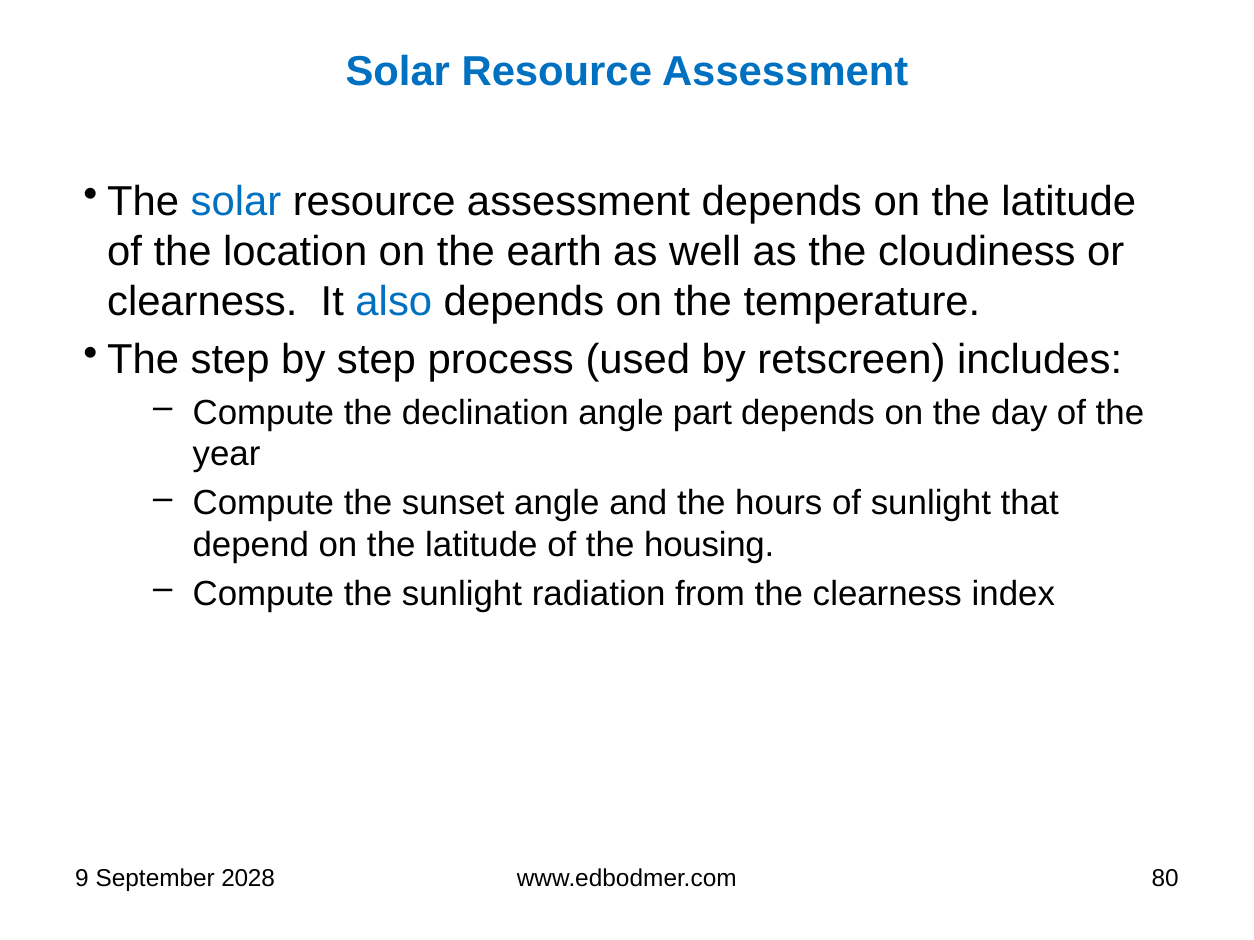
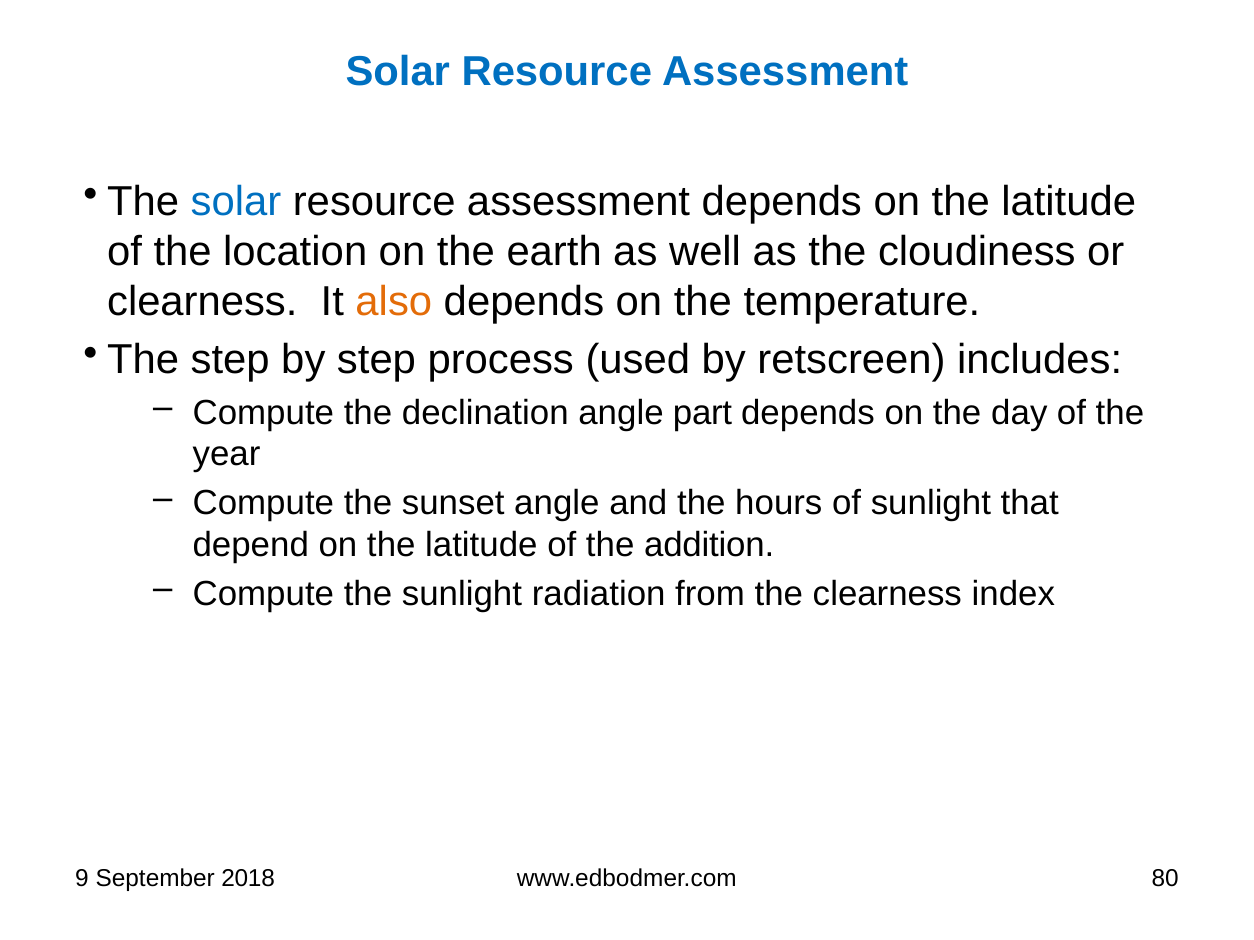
also colour: blue -> orange (394, 302)
housing: housing -> addition (709, 545)
2028: 2028 -> 2018 (248, 879)
